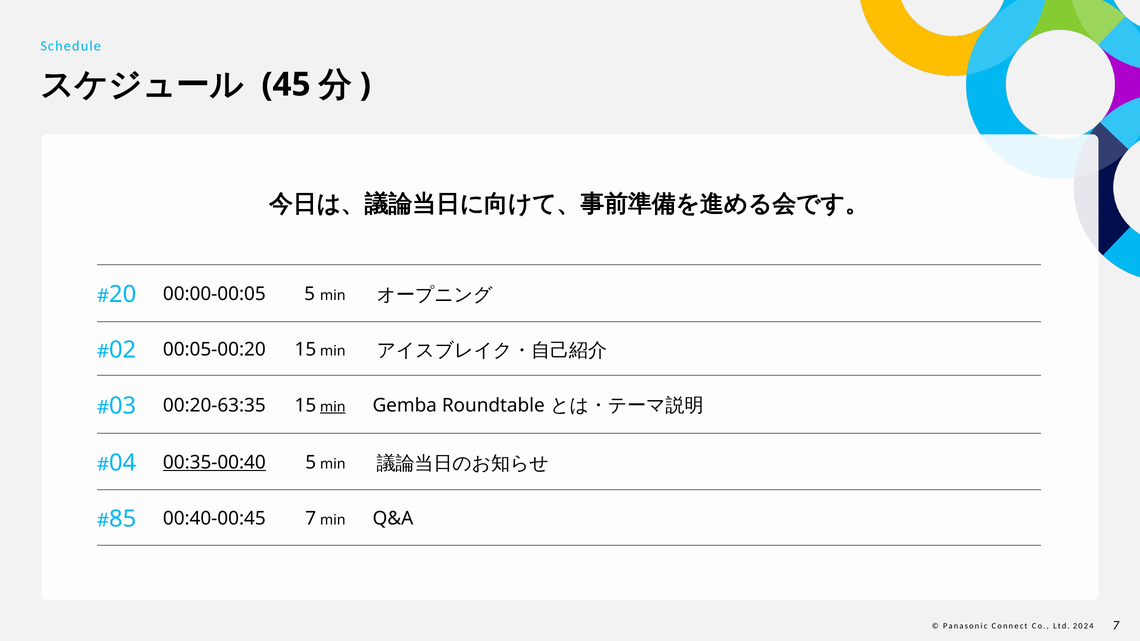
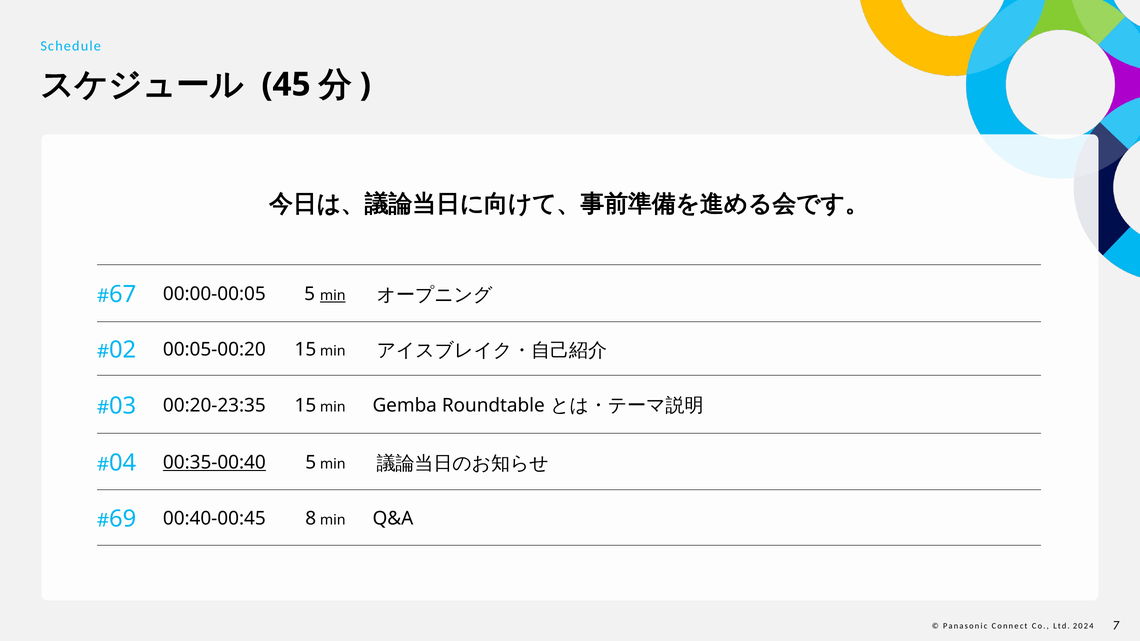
20: 20 -> 67 (123, 295)
min underline: none -> present (333, 296)
00:20-63:35: 00:20-63:35 -> 00:20-23:35 (214, 406)
min underline: present -> none (333, 407)
85: 85 -> 69 (123, 519)
00:40-00:45 7: 7 -> 8 (311, 519)
